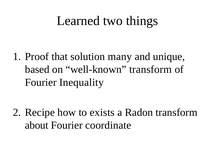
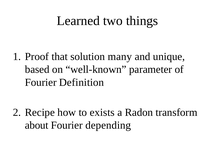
well-known transform: transform -> parameter (151, 70)
Inequality: Inequality -> Definition (82, 82)
coordinate: coordinate -> depending (108, 125)
